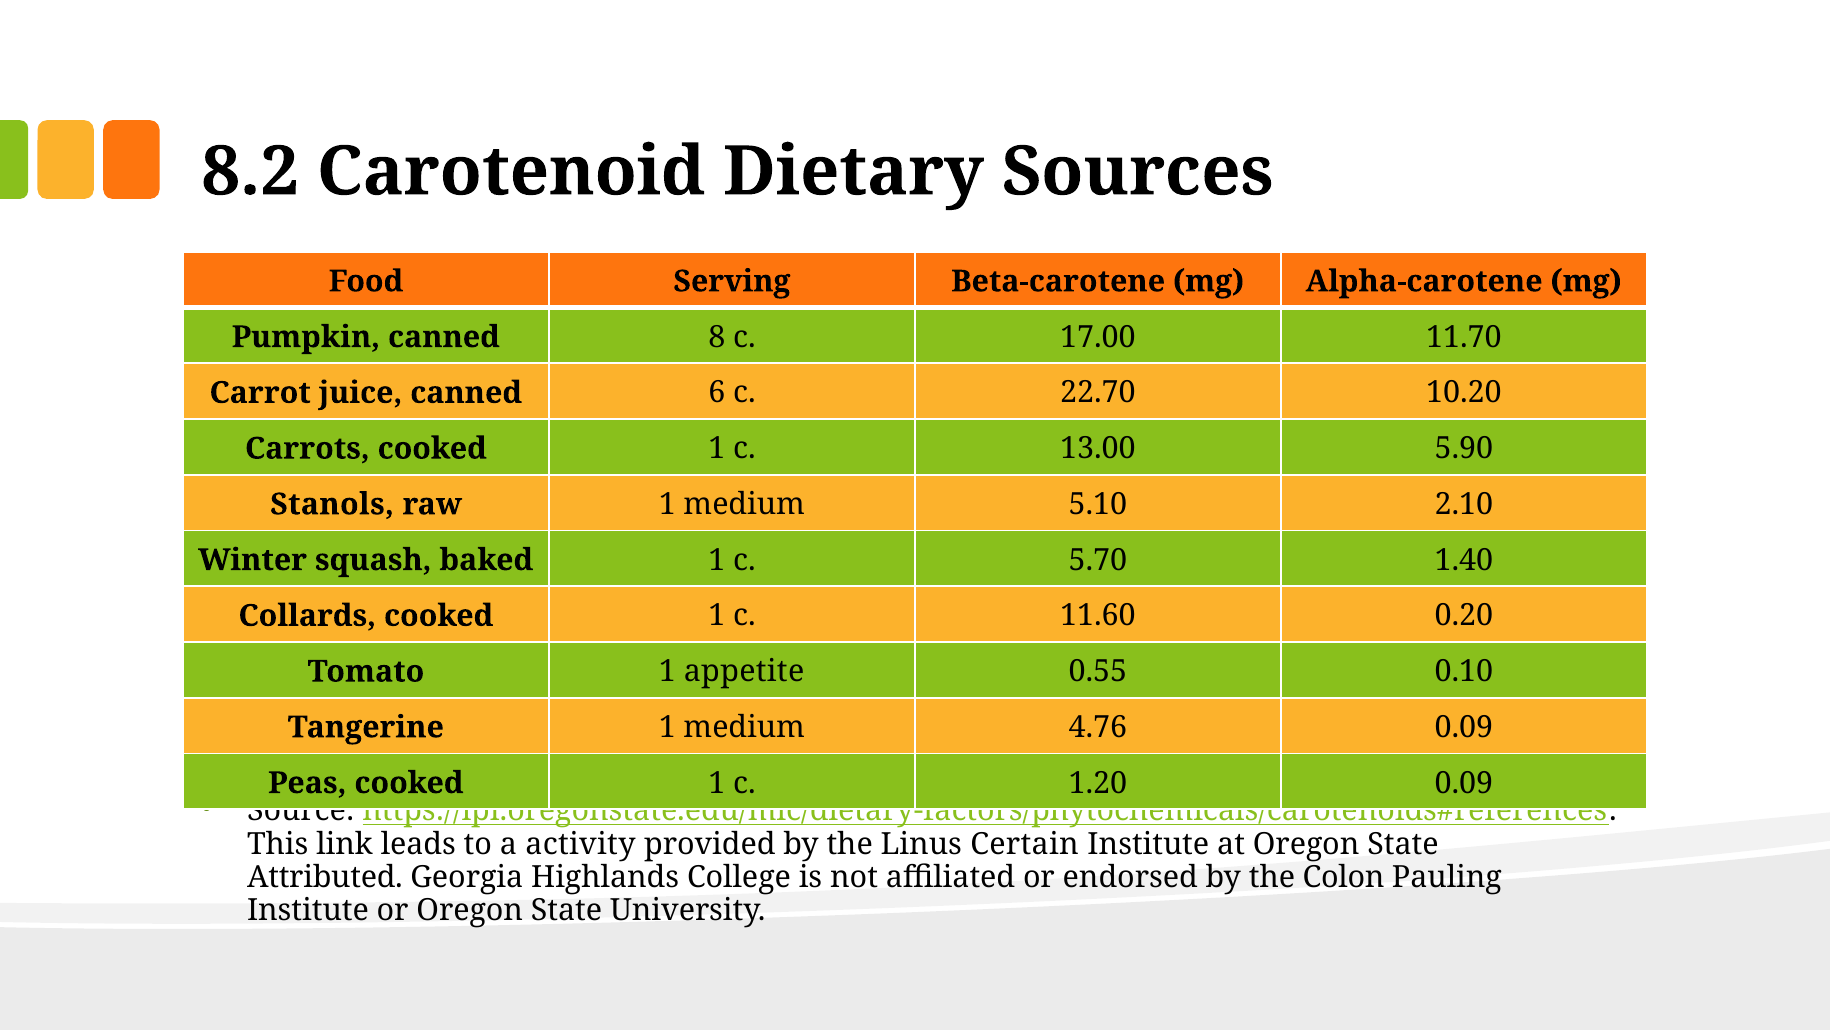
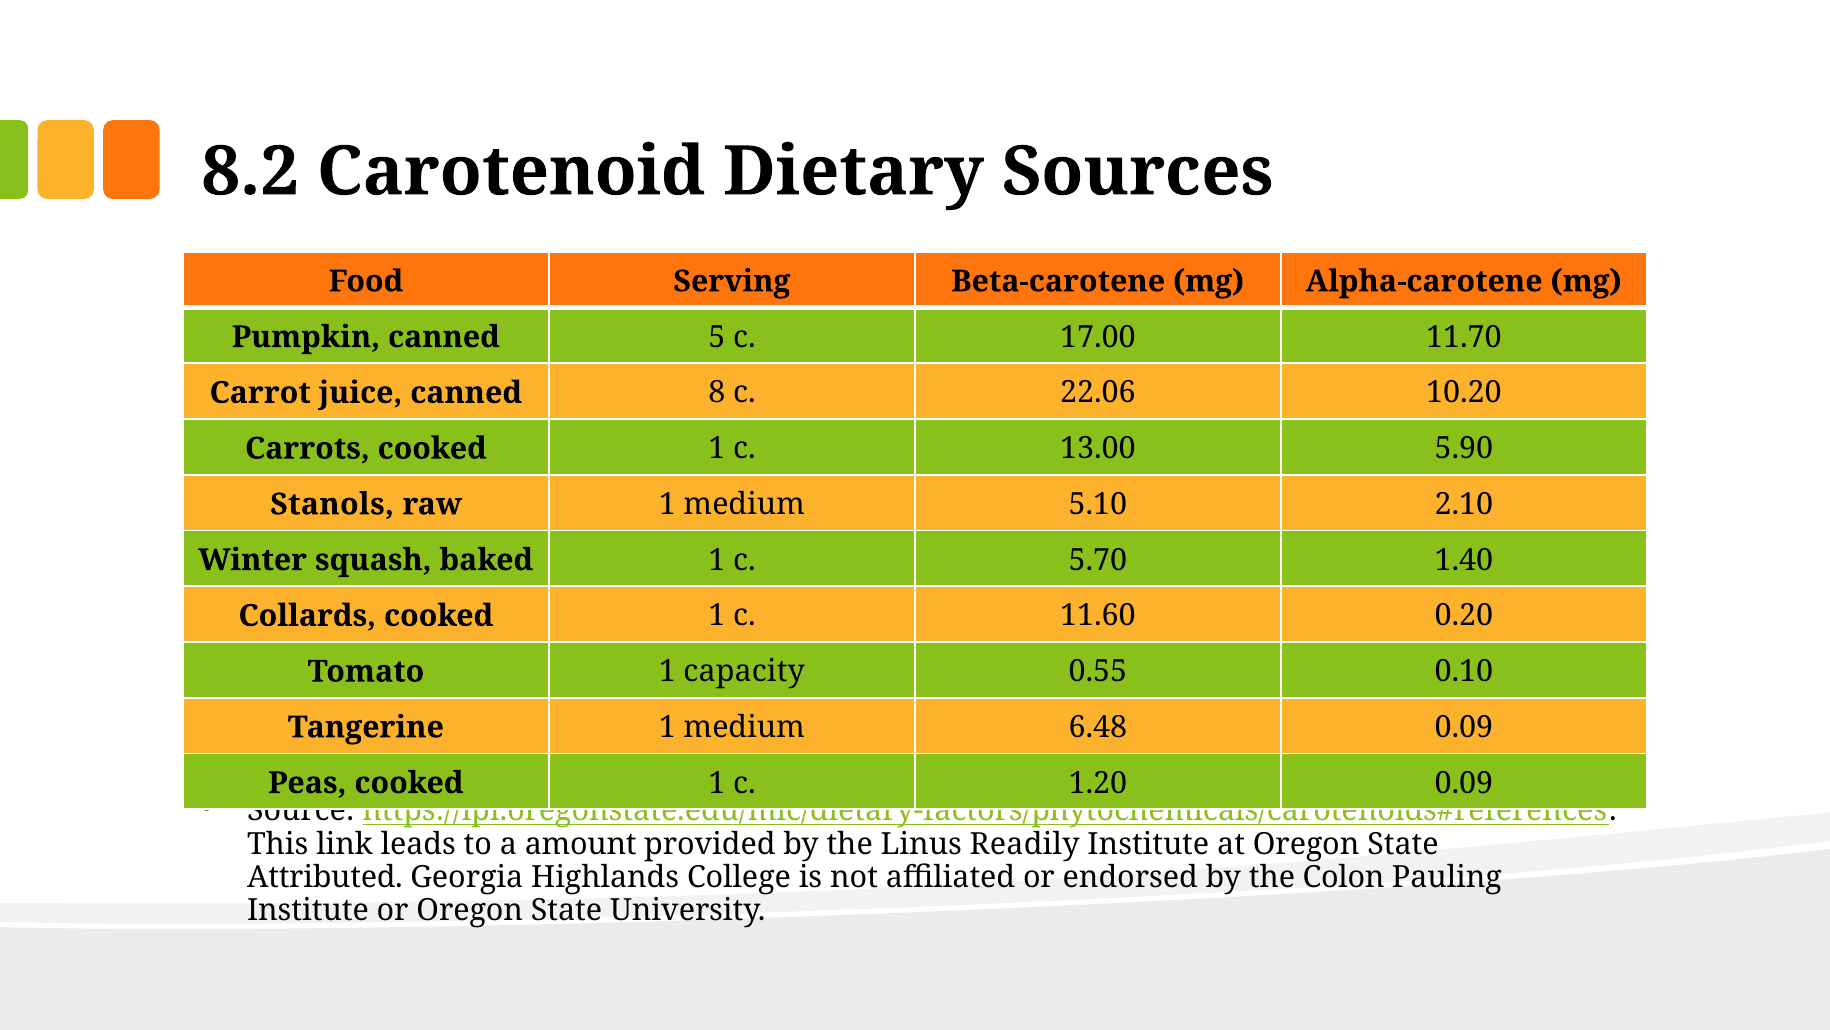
8: 8 -> 5 (717, 337)
6: 6 -> 8 (717, 393)
22.70: 22.70 -> 22.06 (1098, 393)
appetite: appetite -> capacity (744, 671)
4.76: 4.76 -> 6.48 (1098, 727)
activity: activity -> amount (581, 844)
Certain: Certain -> Readily (1025, 844)
